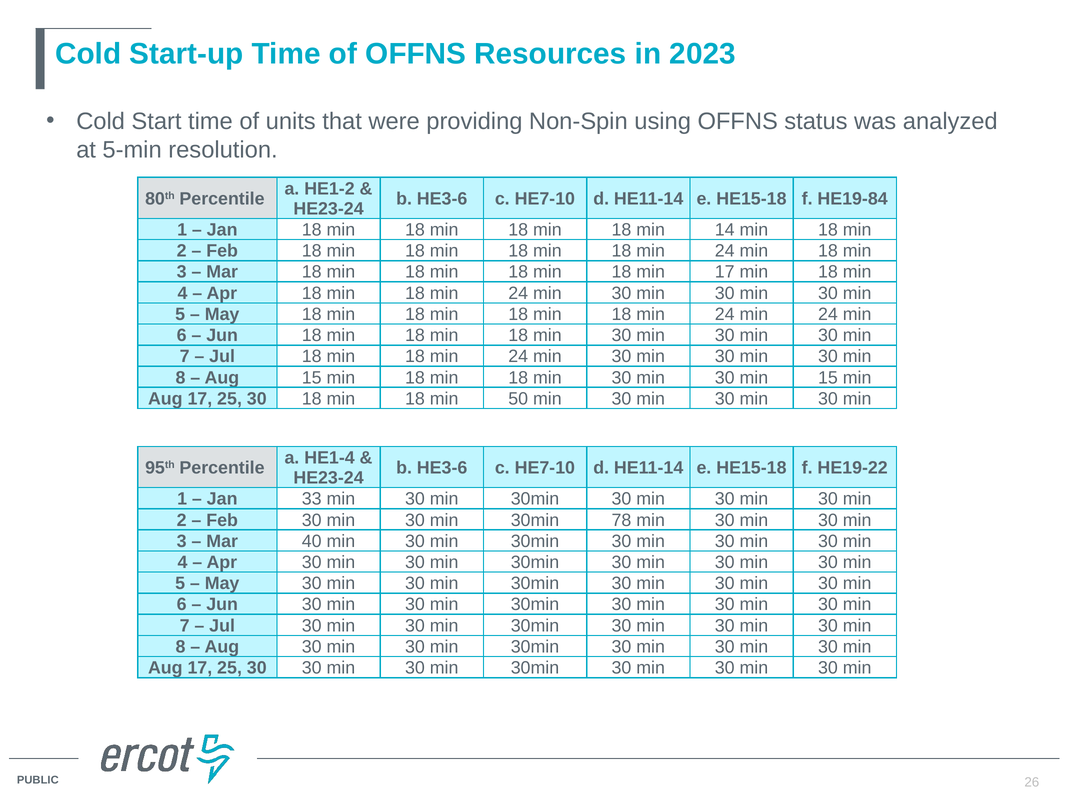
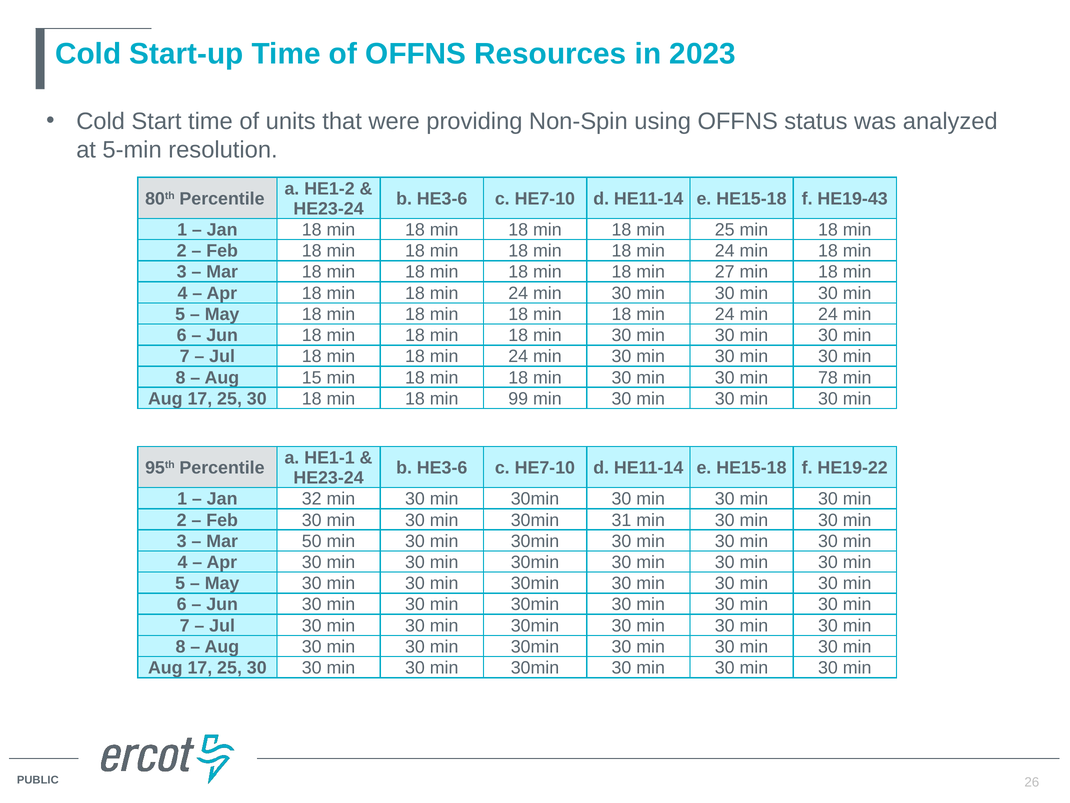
HE19-84: HE19-84 -> HE19-43 (853, 199)
min 14: 14 -> 25 (725, 230)
min 17: 17 -> 27 (725, 272)
min 15: 15 -> 78 (828, 377)
50: 50 -> 99 (518, 399)
HE1-4: HE1-4 -> HE1-1 (330, 458)
33: 33 -> 32 (312, 499)
78: 78 -> 31 (621, 520)
40: 40 -> 50 (312, 541)
